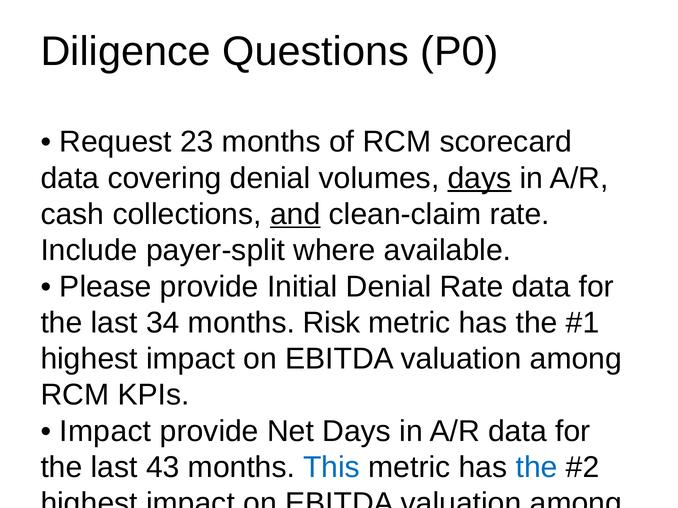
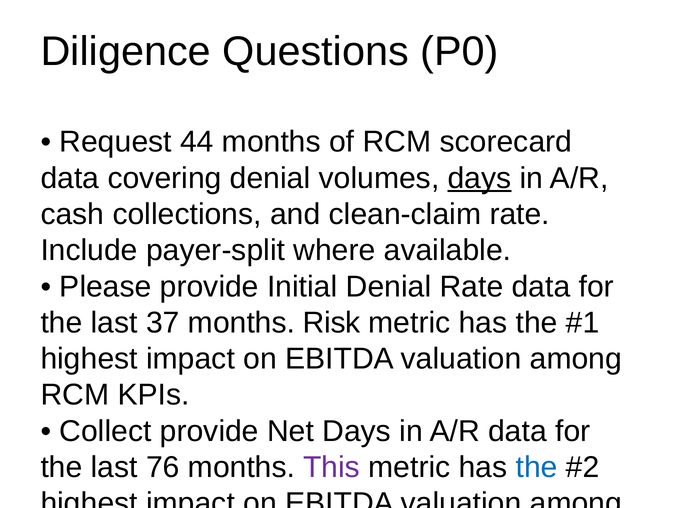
23: 23 -> 44 (197, 142)
and underline: present -> none (295, 215)
34: 34 -> 37 (163, 323)
Impact: Impact -> Collect (105, 432)
43: 43 -> 76 (163, 468)
This colour: blue -> purple (331, 468)
